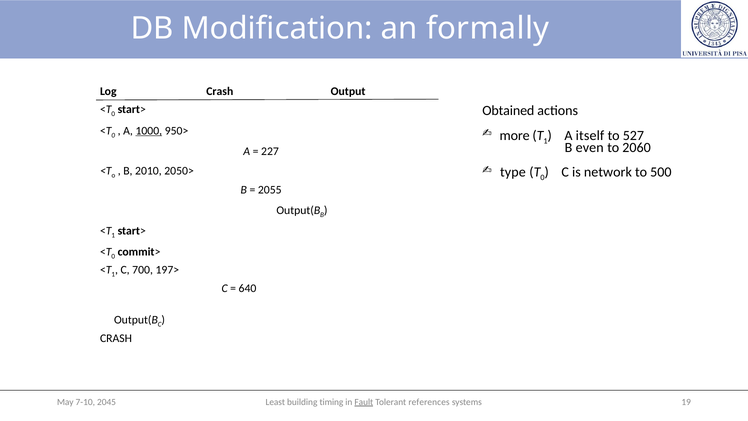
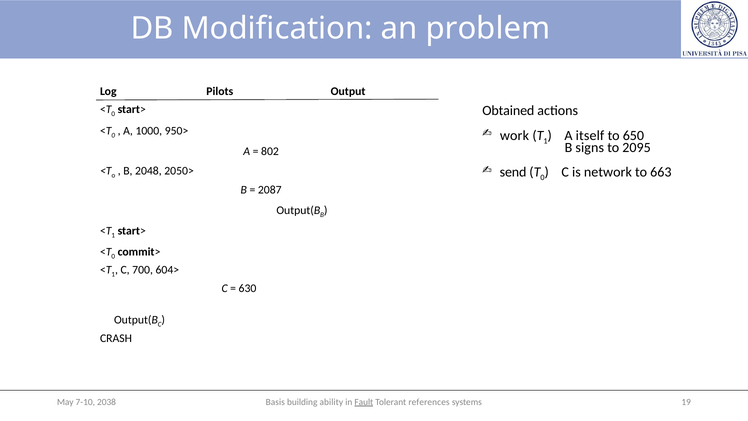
formally: formally -> problem (488, 28)
Log Crash: Crash -> Pilots (220, 91)
1000 underline: present -> none (149, 131)
more: more -> work (514, 135)
527: 527 -> 650 (633, 135)
even: even -> signs (590, 147)
2060: 2060 -> 2095 (637, 147)
227: 227 -> 802 (270, 152)
type: type -> send (513, 172)
500: 500 -> 663 (661, 172)
2010: 2010 -> 2048 (148, 171)
2055: 2055 -> 2087 (270, 190)
197>: 197> -> 604> (167, 270)
640: 640 -> 630 (247, 288)
Least: Least -> Basis (275, 402)
timing: timing -> ability (331, 402)
2045: 2045 -> 2038 (107, 402)
